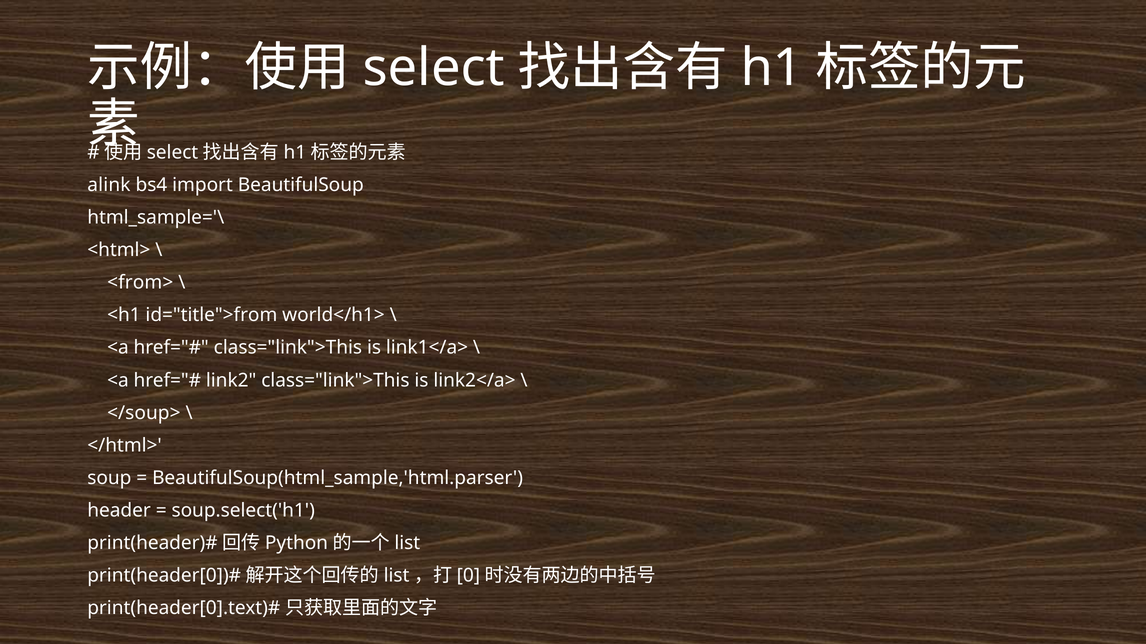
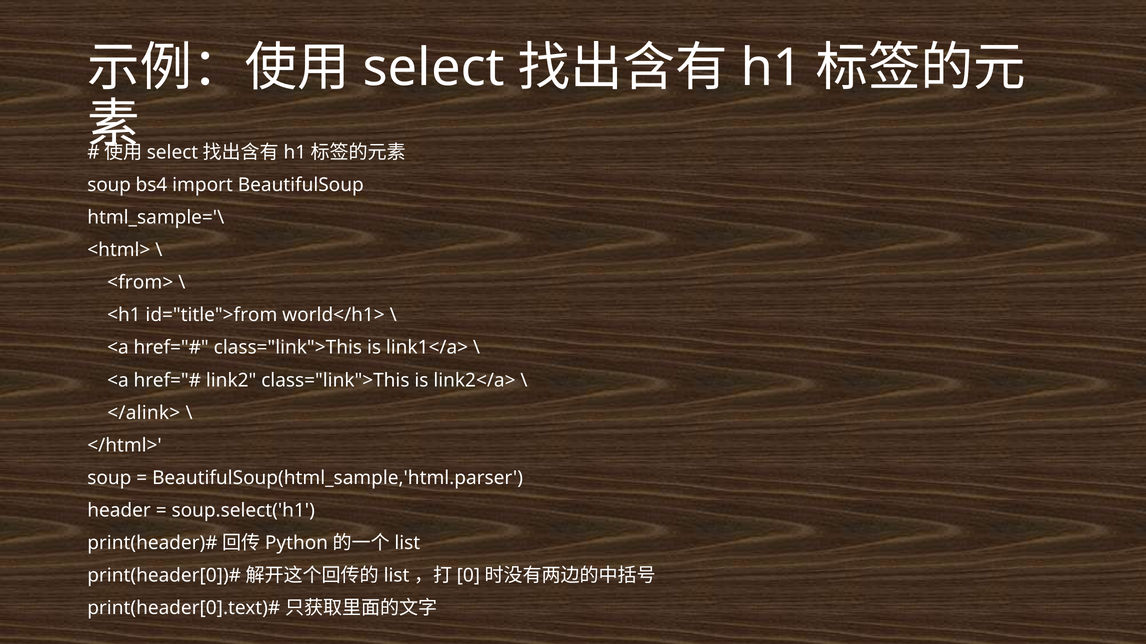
alink: alink -> soup (109, 185)
</soup>: </soup> -> </alink> (144, 413)
